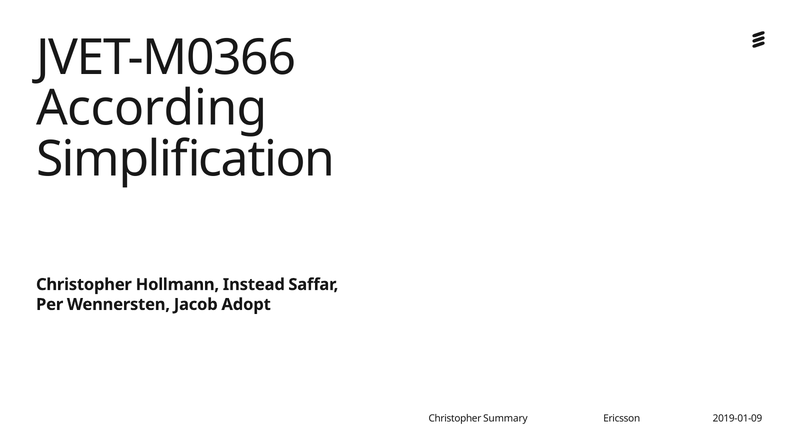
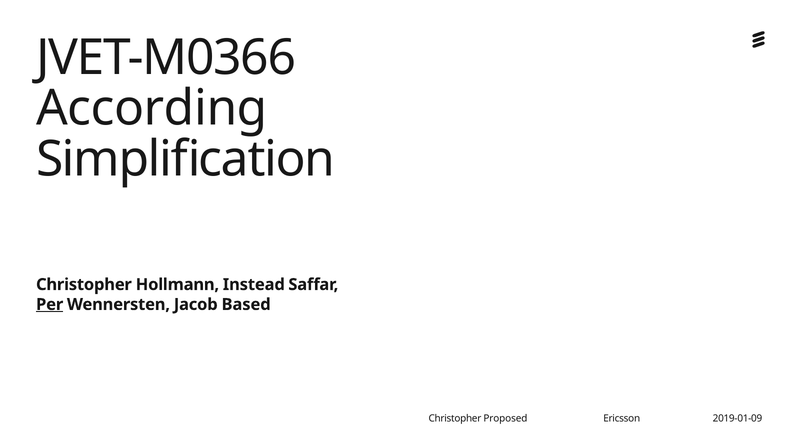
Per underline: none -> present (50, 304)
Adopt: Adopt -> Based (246, 304)
Summary: Summary -> Proposed (505, 418)
